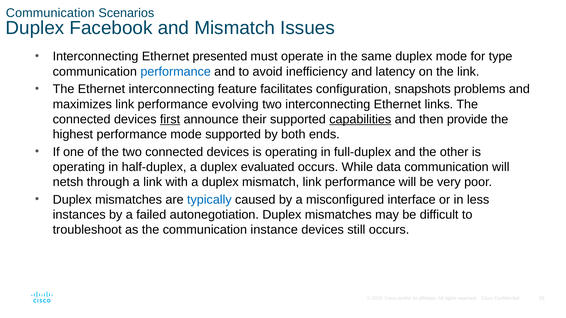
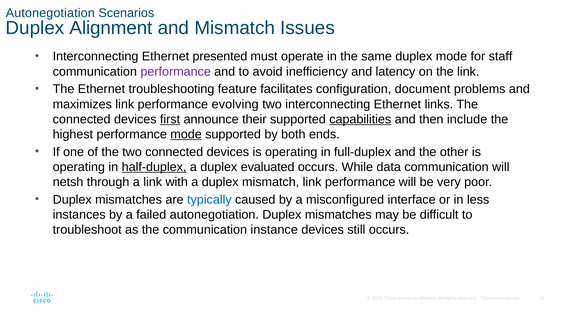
Communication: Communication -> Autonegotiation (50, 13)
Facebook: Facebook -> Alignment (111, 28)
type: type -> staff (501, 57)
performance colour: blue -> purple (176, 72)
Ethernet interconnecting: interconnecting -> troubleshooting (171, 89)
snapshots: snapshots -> document (423, 89)
provide: provide -> include (467, 119)
mode underline: none -> present (186, 135)
half-duplex underline: none -> present (154, 167)
